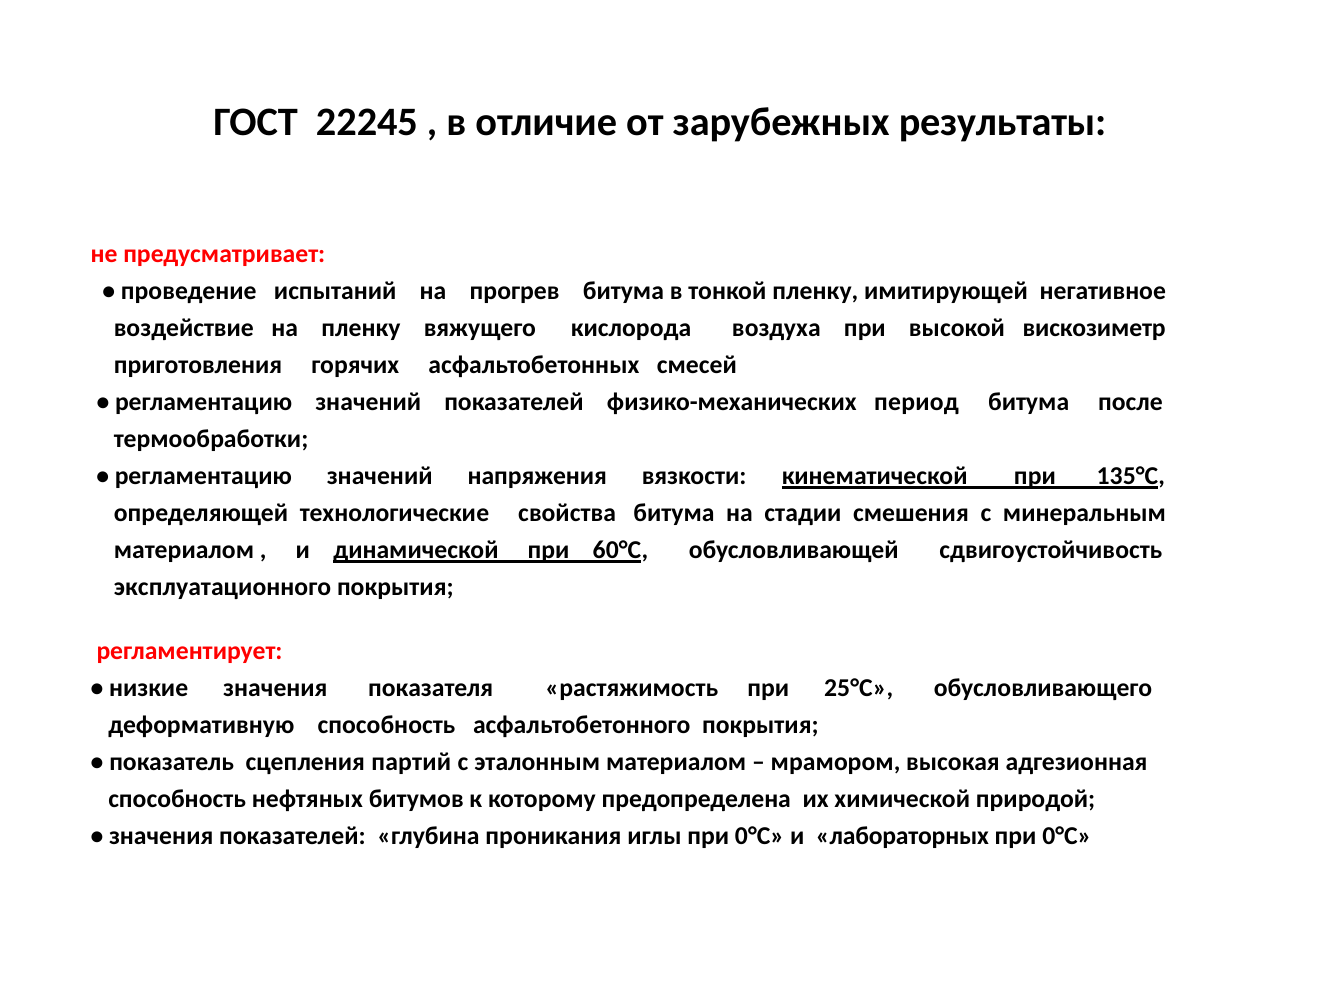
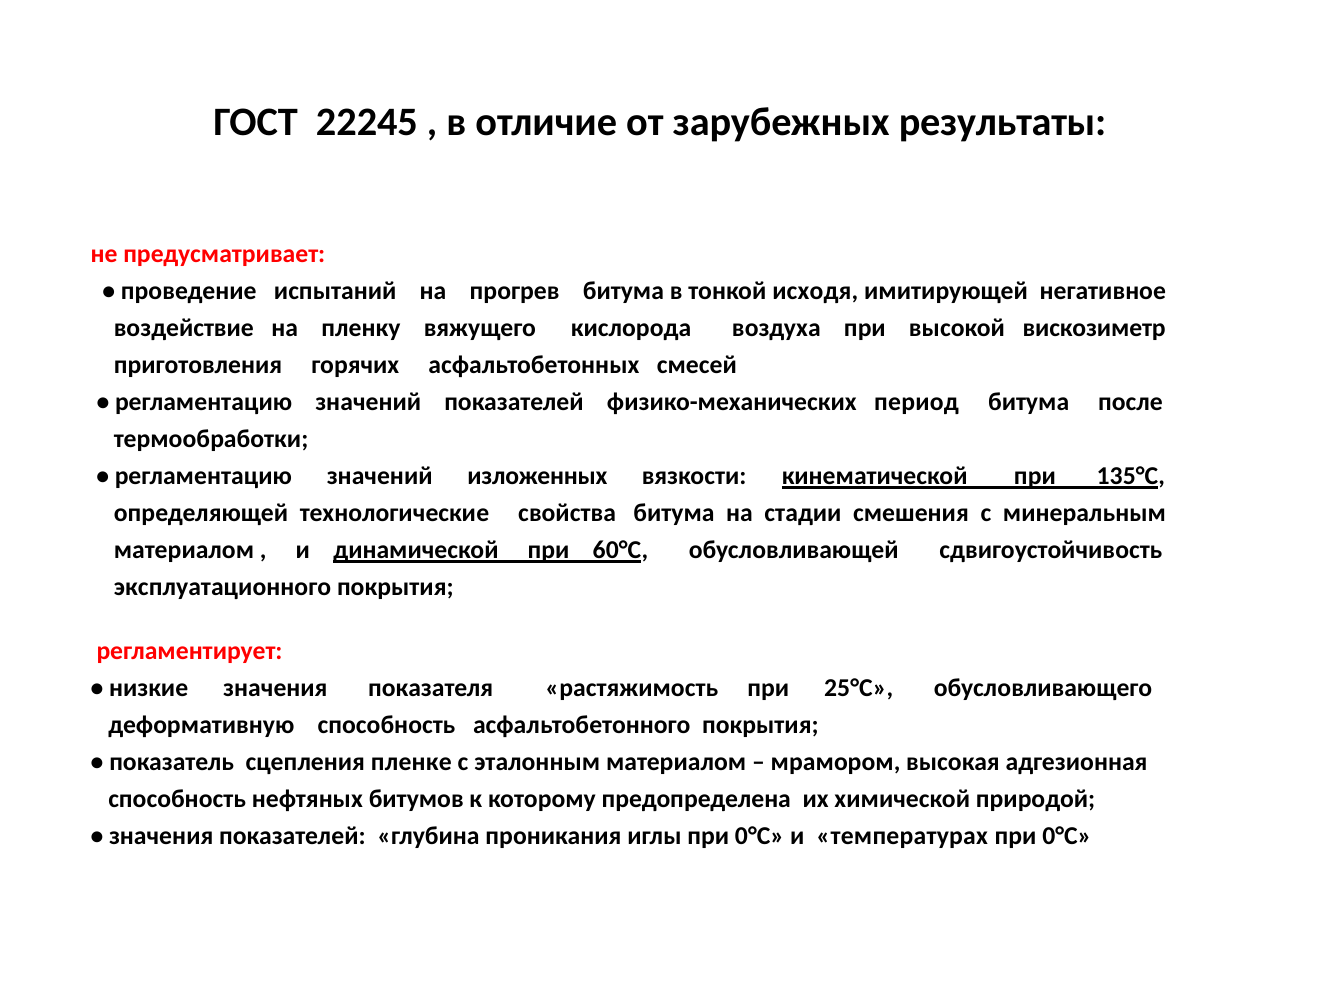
тонкой пленку: пленку -> исходя (815, 291)
напряжения: напряжения -> изложенных (537, 476)
партий: партий -> пленке (411, 762)
лабораторных: лабораторных -> температурах (902, 836)
